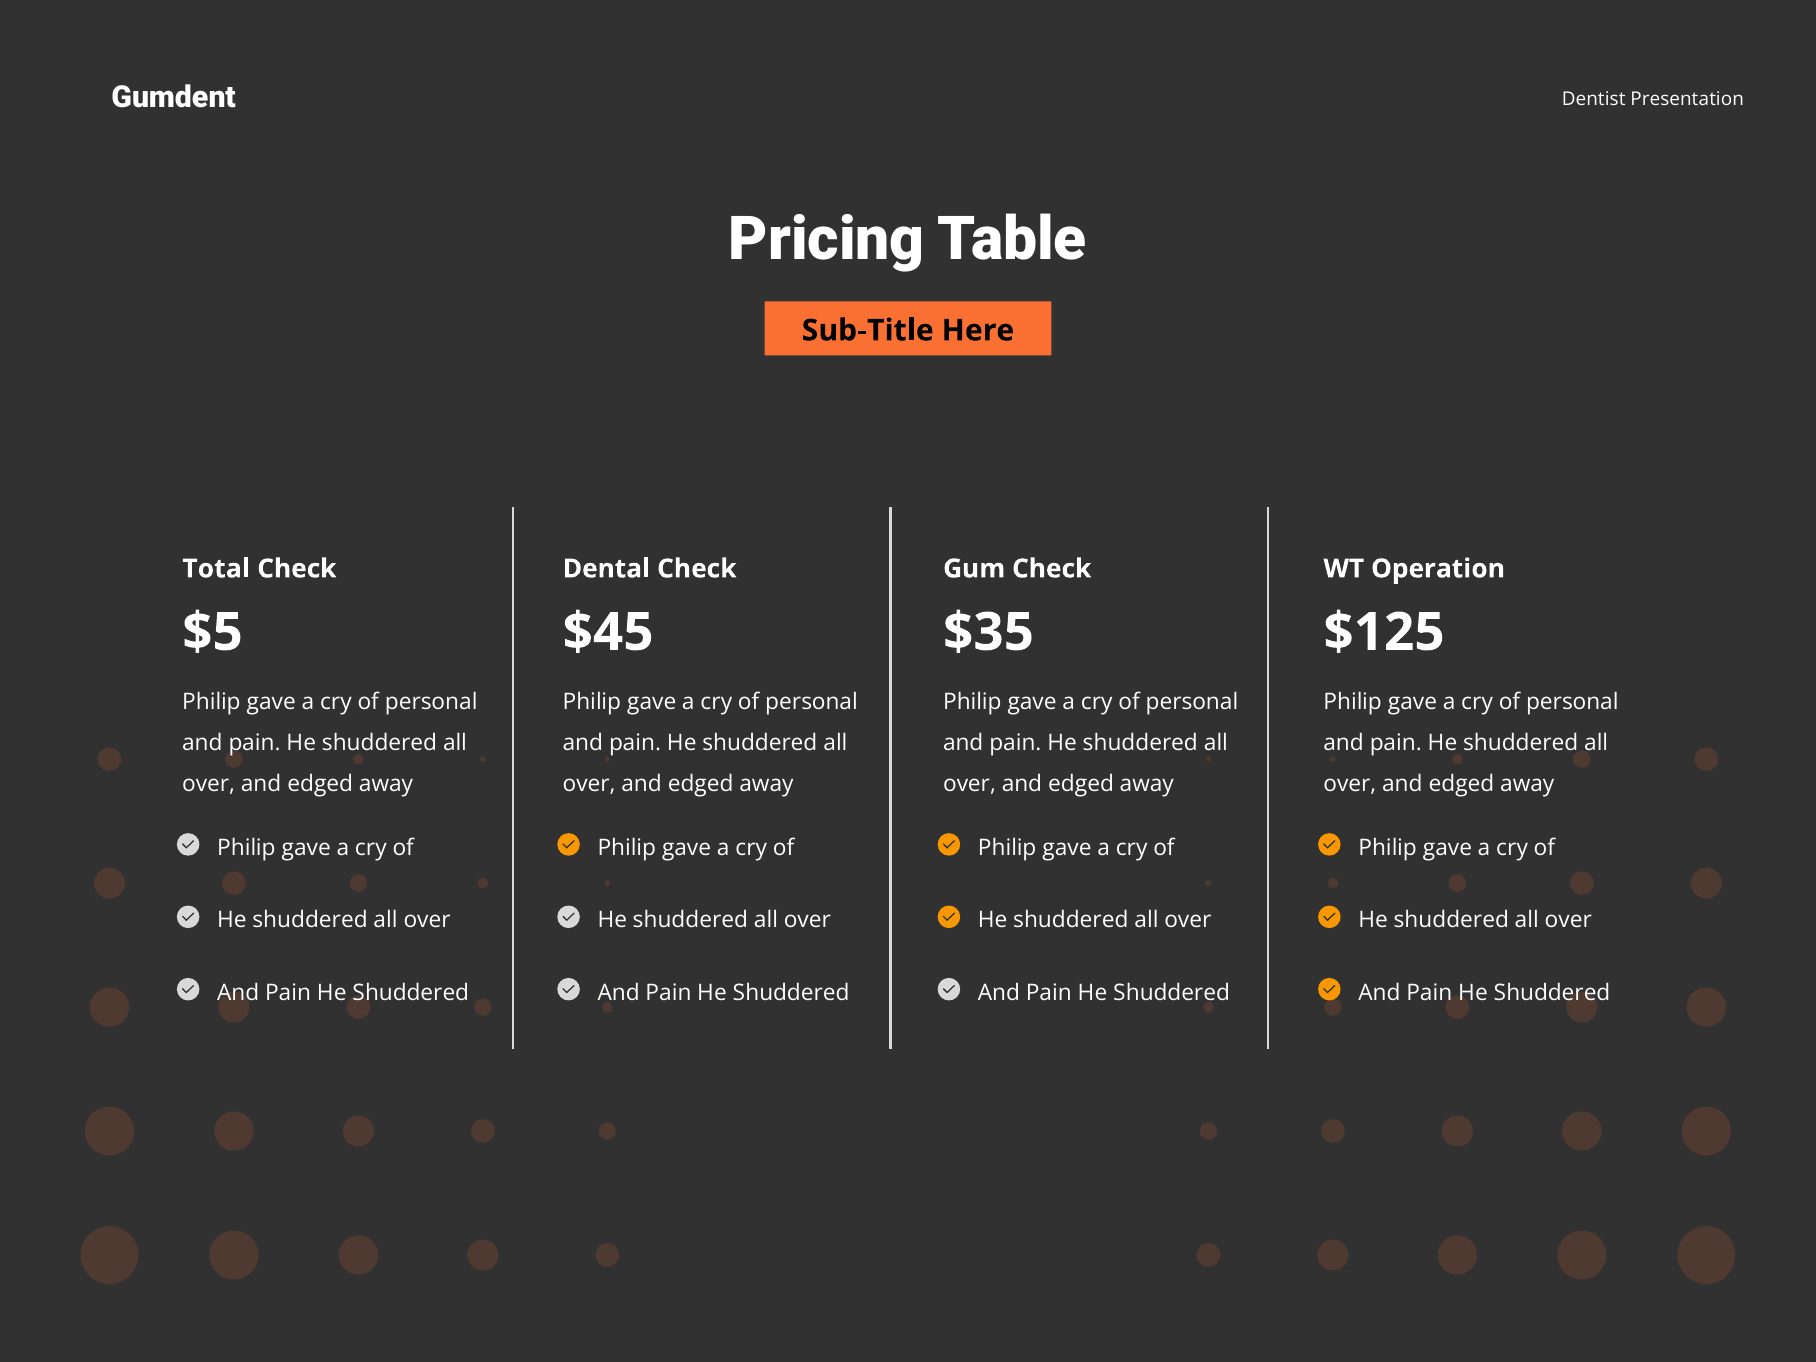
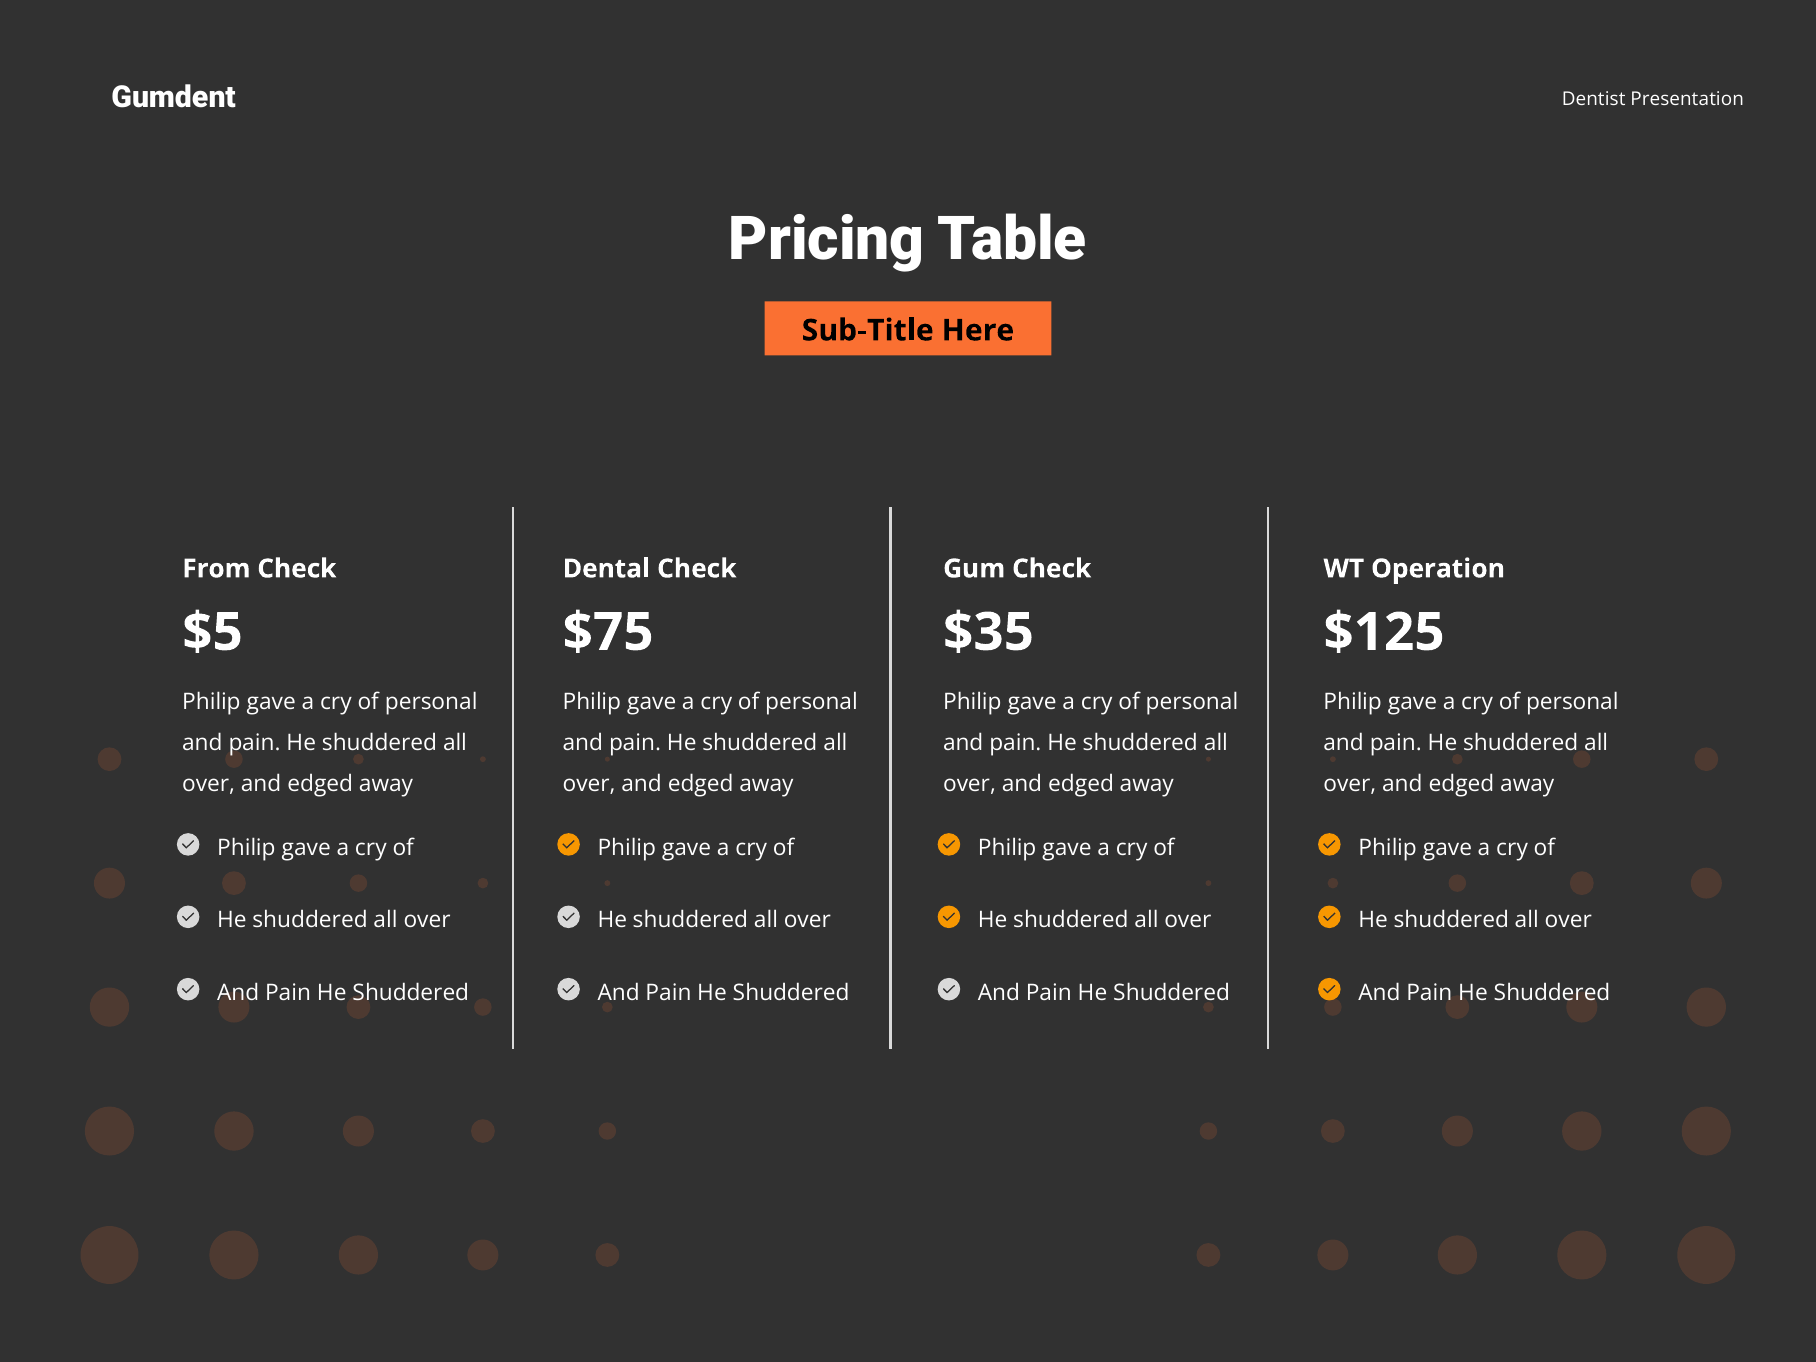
Total: Total -> From (216, 569)
$45: $45 -> $75 (608, 632)
